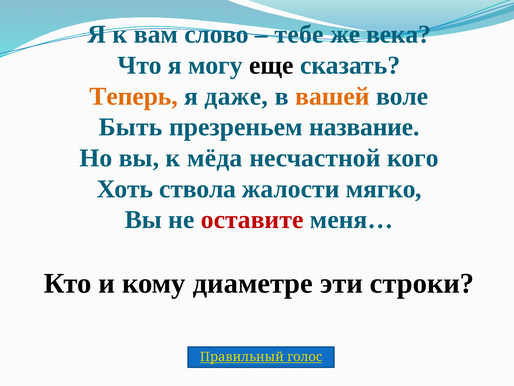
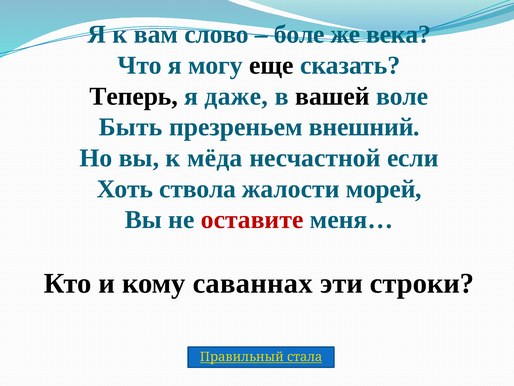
тебе: тебе -> боле (299, 34)
Теперь colour: orange -> black (134, 96)
вашей colour: orange -> black (332, 96)
название: название -> внешний (364, 127)
кого: кого -> если (413, 158)
мягко: мягко -> морей (384, 189)
диаметре: диаметре -> саваннах (253, 283)
голос: голос -> стала (305, 357)
